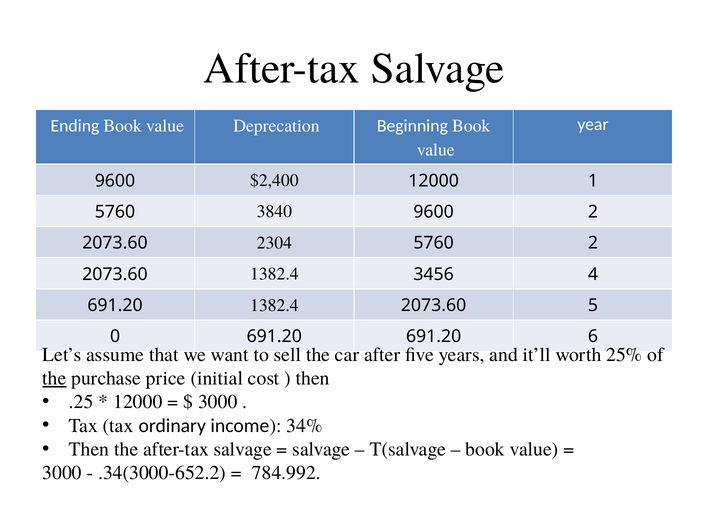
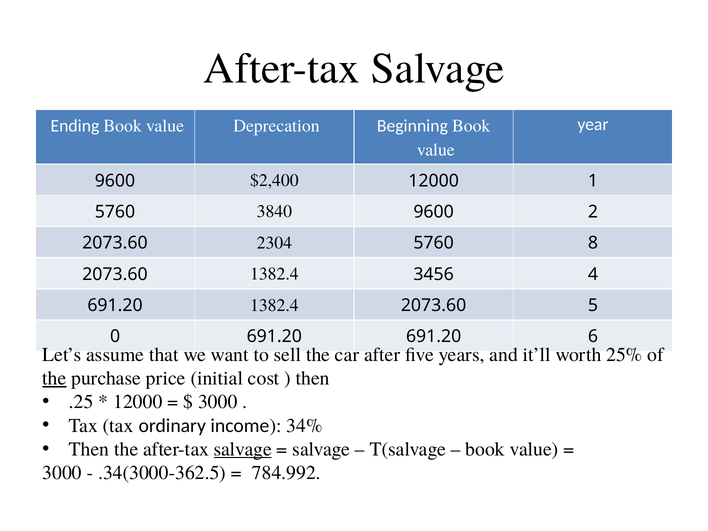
5760 2: 2 -> 8 (593, 243)
salvage underline: none -> present (243, 449)
.34(3000-652.2: .34(3000-652.2 -> .34(3000-362.5 (162, 473)
